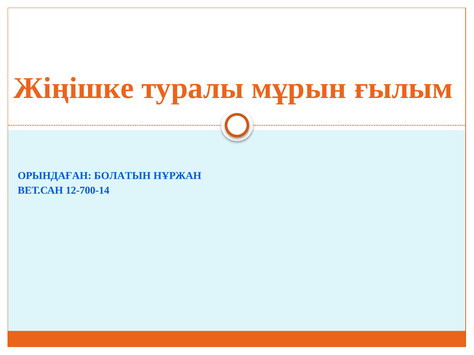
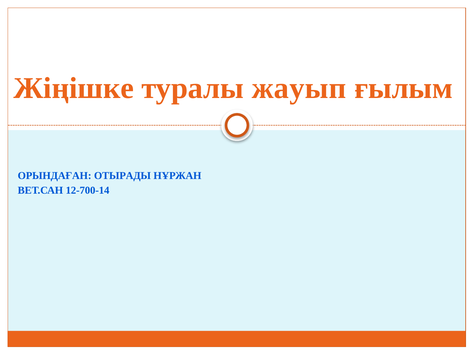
мұрын: мұрын -> жауып (299, 88)
БОЛАТЫН: БОЛАТЫН -> ОТЫРАДЫ (122, 176)
